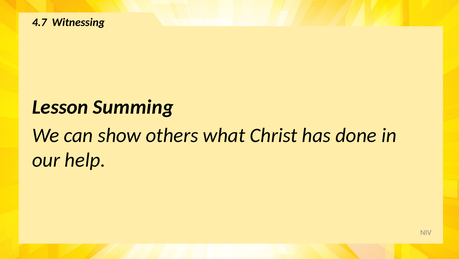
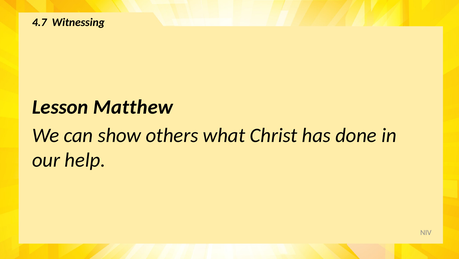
Summing: Summing -> Matthew (133, 107)
